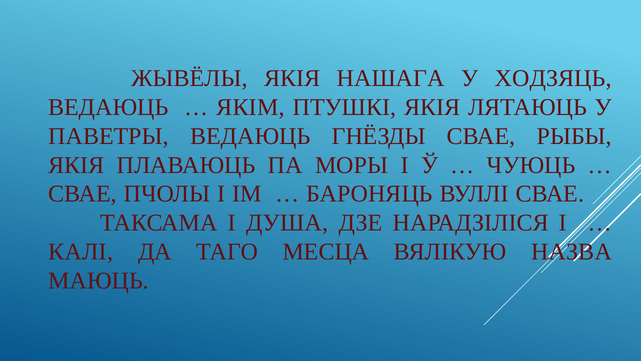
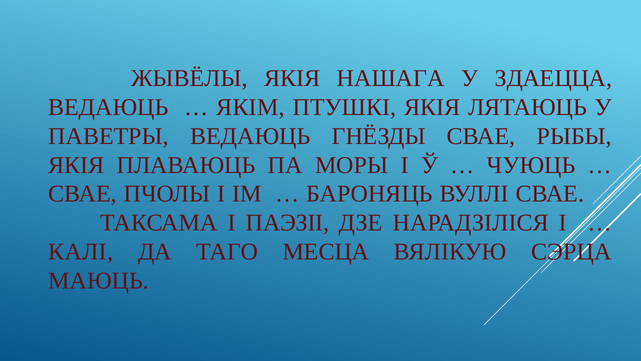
ХОДЗЯЦЬ: ХОДЗЯЦЬ -> ЗДАЕЦЦА (553, 78)
ДУША: ДУША -> ПАЭЗІІ (287, 223)
НАЗВА: НАЗВА -> СЭРЦА (571, 251)
